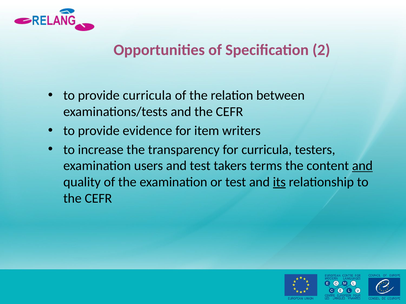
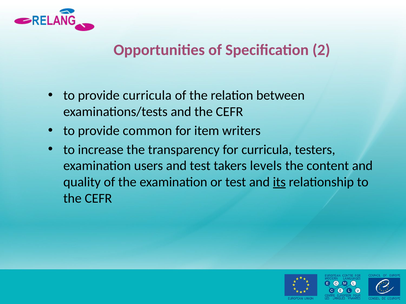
evidence: evidence -> common (147, 131)
terms: terms -> levels (266, 166)
and underline: present -> none (362, 166)
